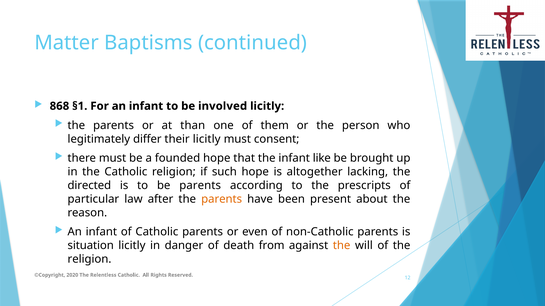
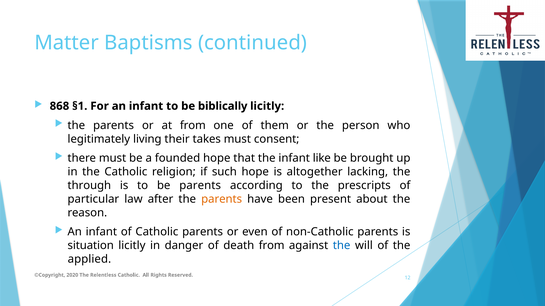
involved: involved -> biblically (223, 106)
at than: than -> from (193, 126)
differ: differ -> living (147, 139)
their licitly: licitly -> takes (207, 139)
directed: directed -> through (89, 186)
the colour: orange -> blue (342, 246)
religion: religion -> applied (89, 260)
